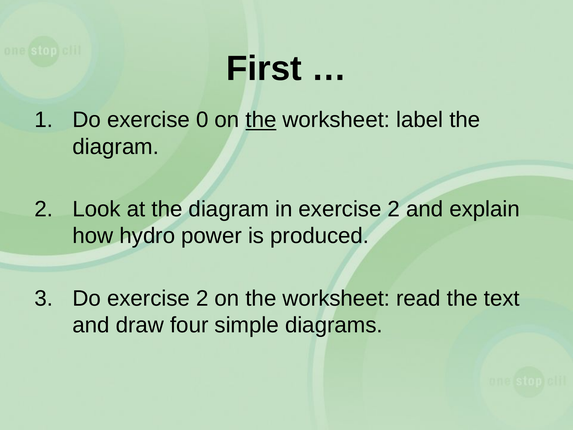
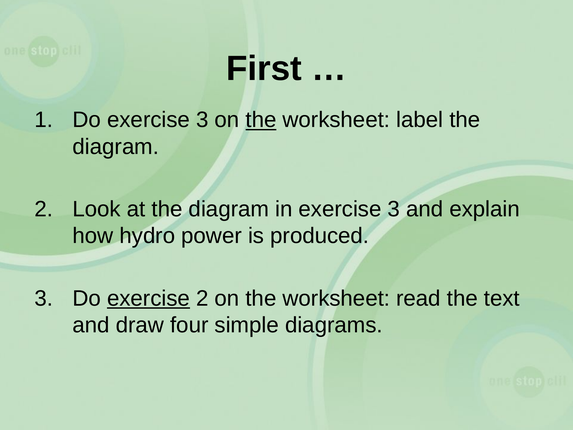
Do exercise 0: 0 -> 3 (202, 120)
in exercise 2: 2 -> 3 (394, 209)
exercise underline: none -> present (149, 298)
